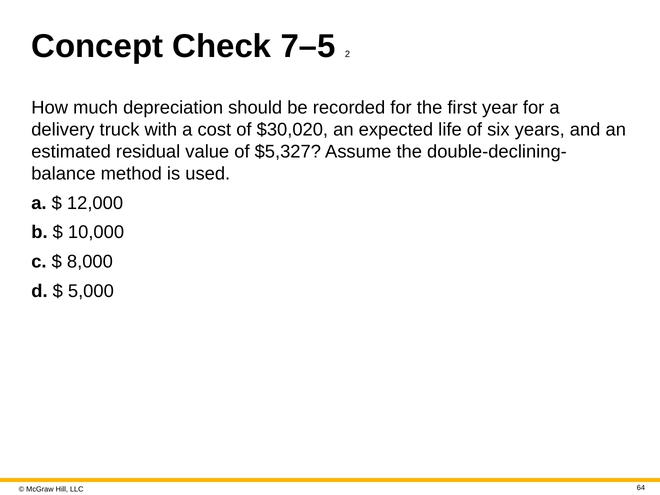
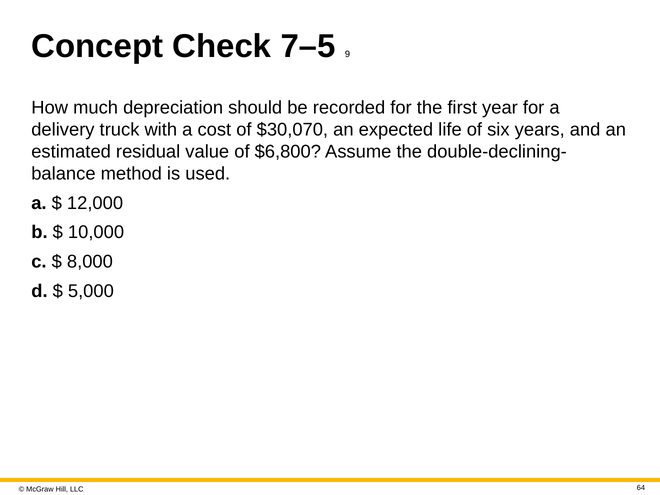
2: 2 -> 9 (348, 54)
$30,020: $30,020 -> $30,070 (292, 130)
$5,327: $5,327 -> $6,800 (288, 152)
